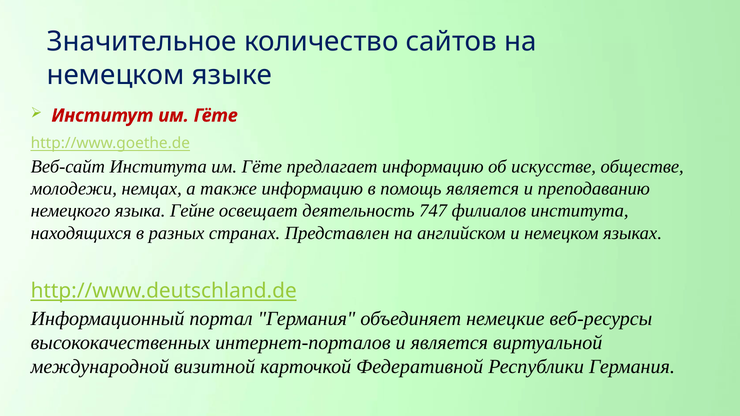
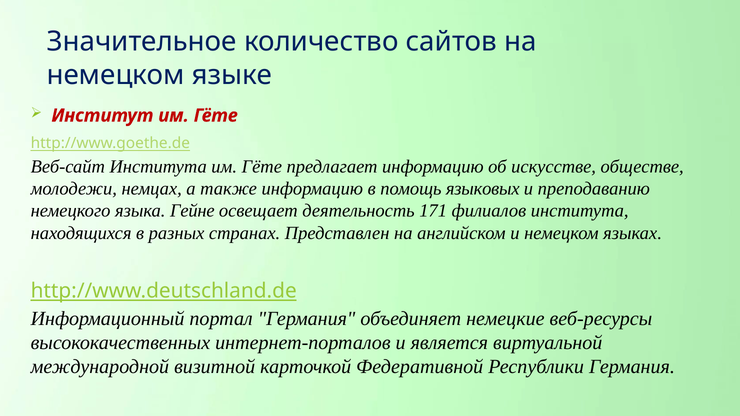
помощь является: является -> языковых (483, 189)
747: 747 -> 171 (433, 211)
